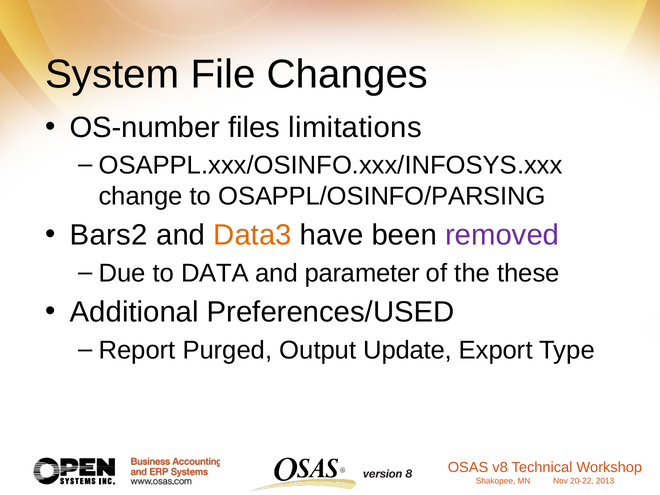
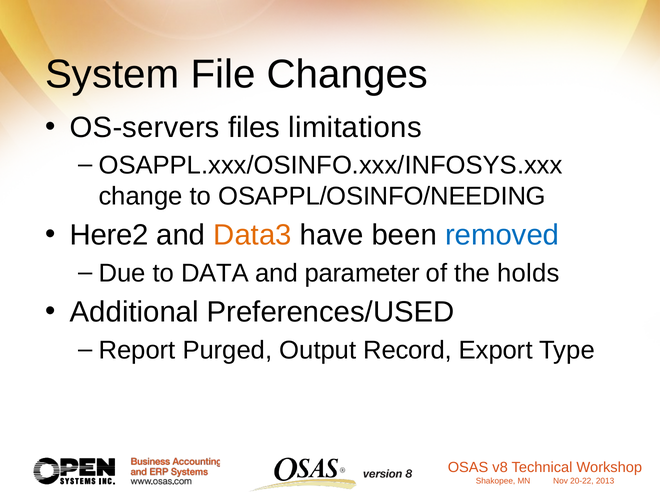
OS-number: OS-number -> OS-servers (145, 127)
OSAPPL/OSINFO/PARSING: OSAPPL/OSINFO/PARSING -> OSAPPL/OSINFO/NEEDING (382, 196)
Bars2: Bars2 -> Here2 (109, 235)
removed colour: purple -> blue (502, 235)
these: these -> holds (528, 273)
Update: Update -> Record (408, 350)
